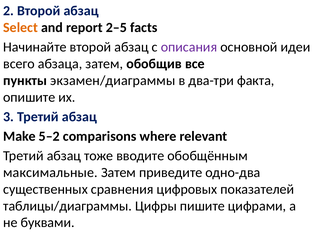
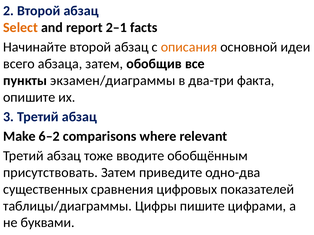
2–5: 2–5 -> 2–1 (116, 28)
описания colour: purple -> orange (189, 47)
5–2: 5–2 -> 6–2 (49, 137)
максимальные: максимальные -> присутствовать (50, 173)
